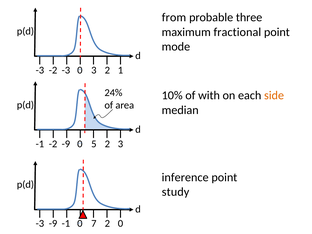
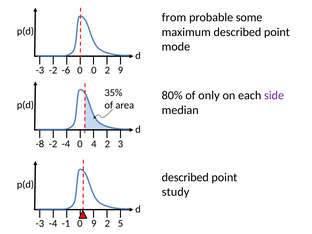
three: three -> some (249, 17)
maximum fractional: fractional -> described (237, 32)
-2 -3: -3 -> -6 (66, 70)
0 3: 3 -> 0 (94, 70)
2 1: 1 -> 9 (120, 70)
24%: 24% -> 35% (113, 93)
10%: 10% -> 80% (172, 95)
with: with -> only (209, 95)
side colour: orange -> purple (274, 95)
-1: -1 -> -8 (40, 144)
-2 -9: -9 -> -4 (66, 144)
5: 5 -> 4 (94, 144)
inference: inference -> described (185, 177)
-3 -9: -9 -> -4 (53, 224)
0 7: 7 -> 9 (94, 224)
2 0: 0 -> 5 (120, 224)
